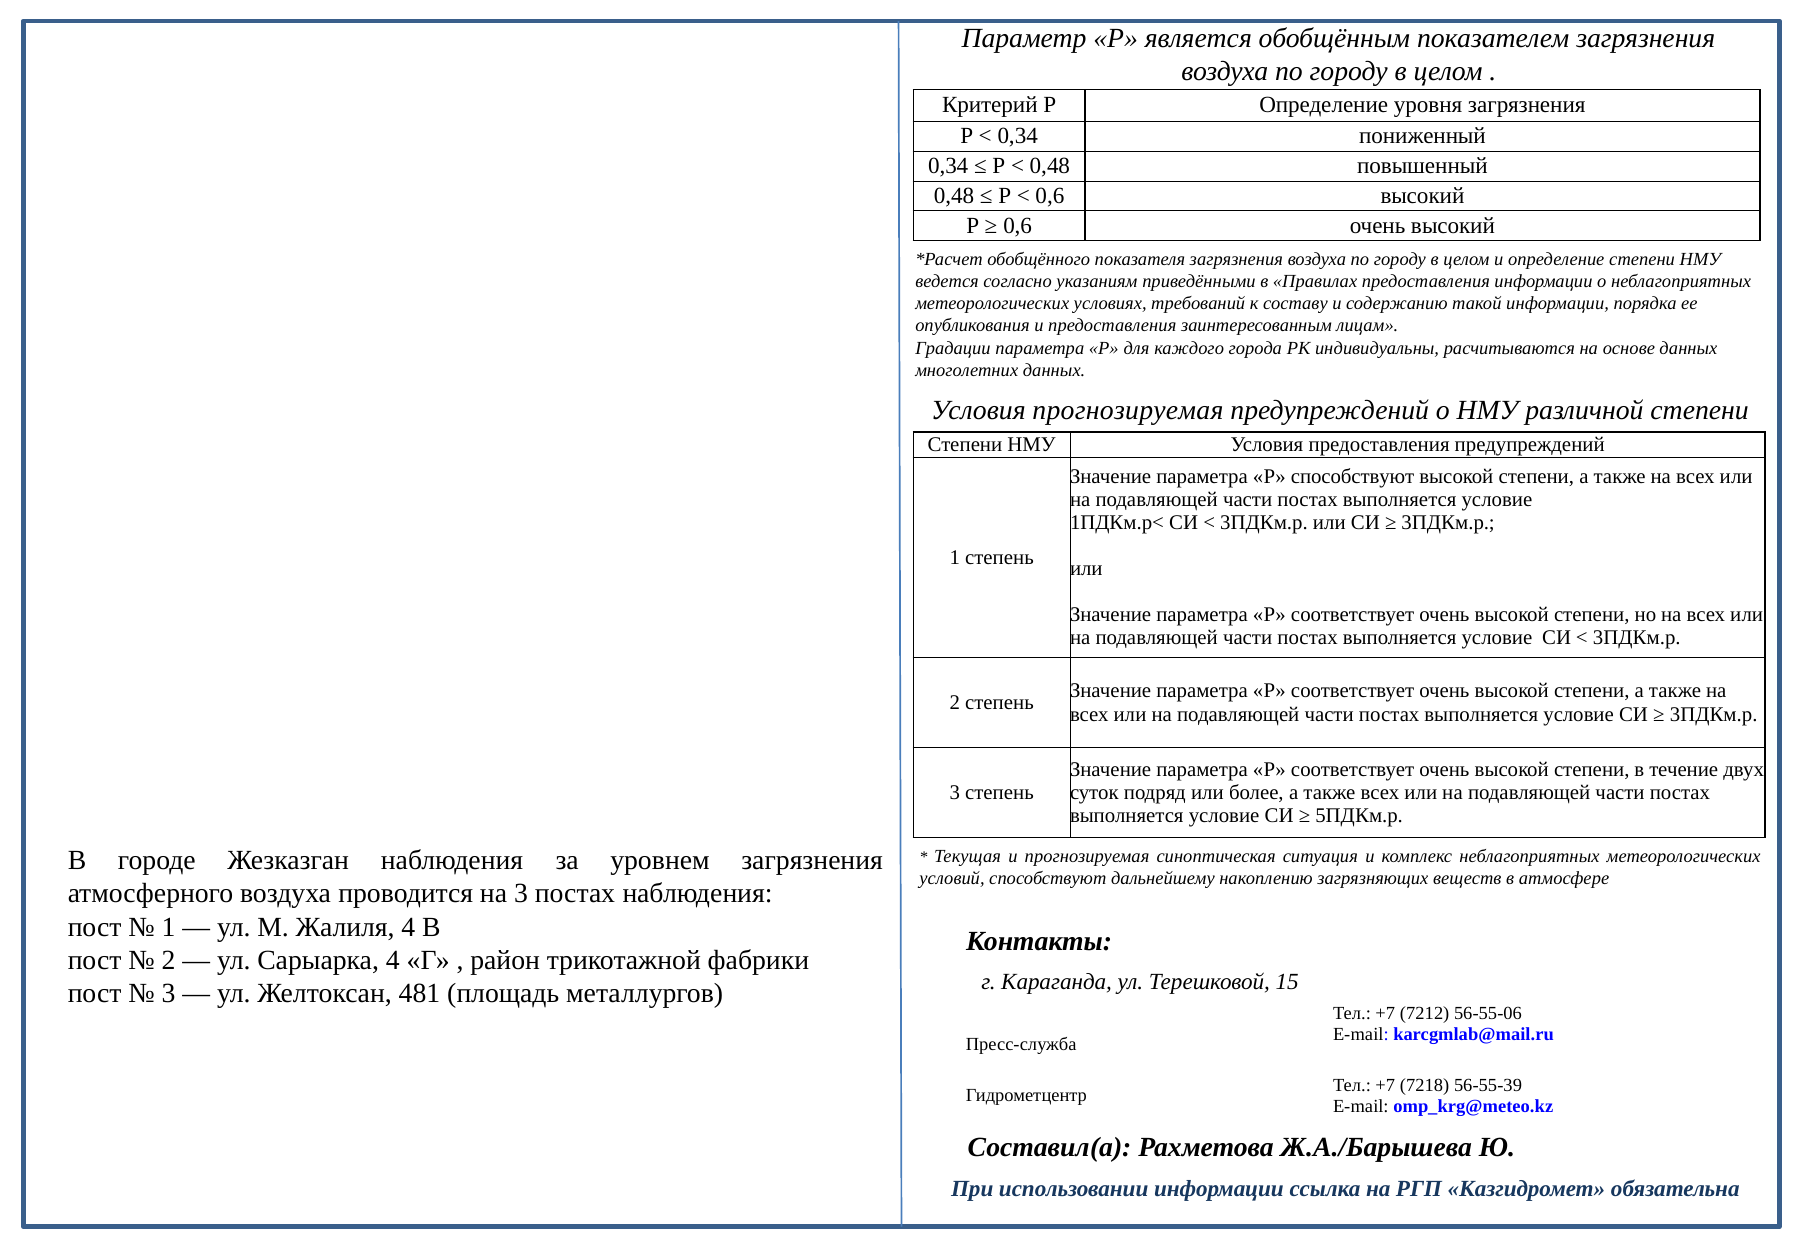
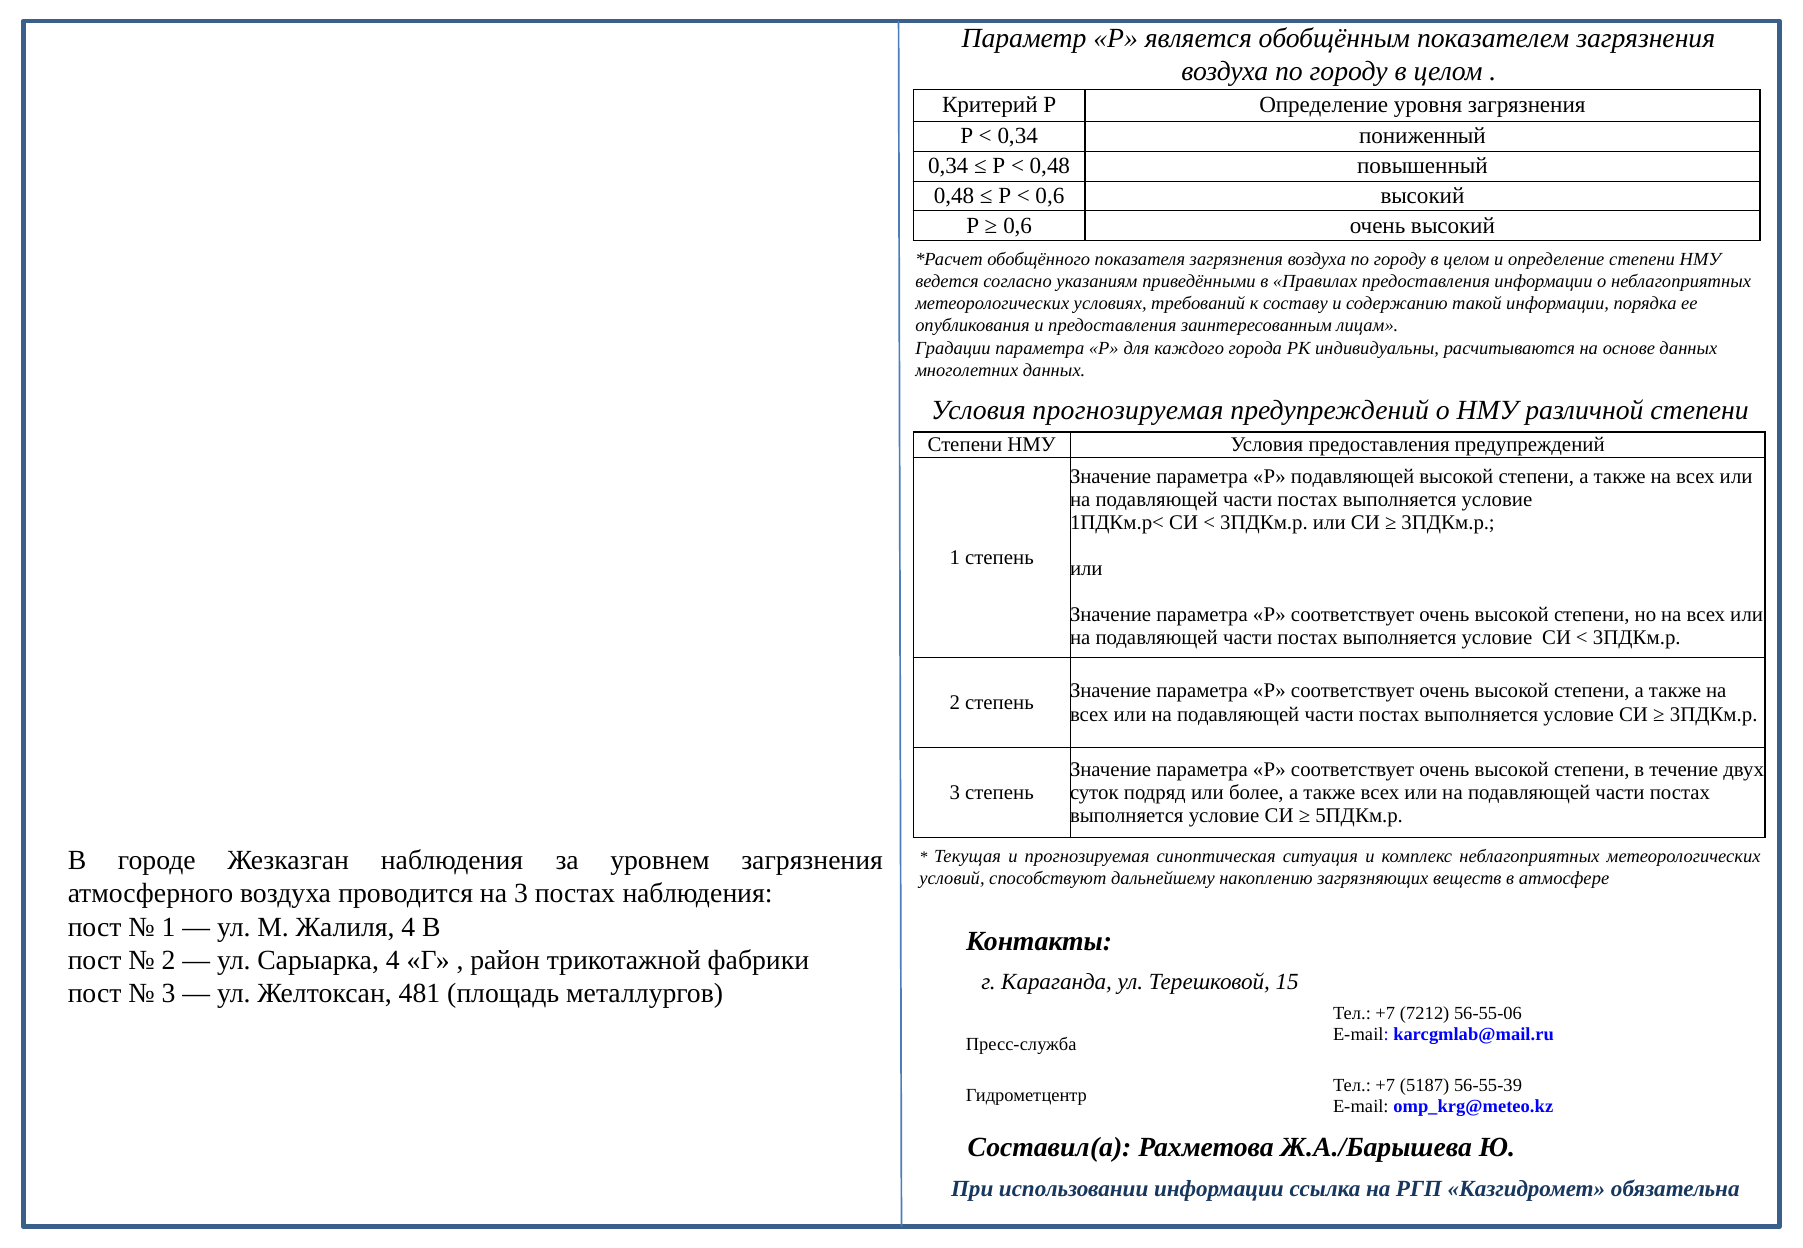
Р способствуют: способствуют -> подавляющей (1353, 477)
7218: 7218 -> 5187 (1425, 1086)
